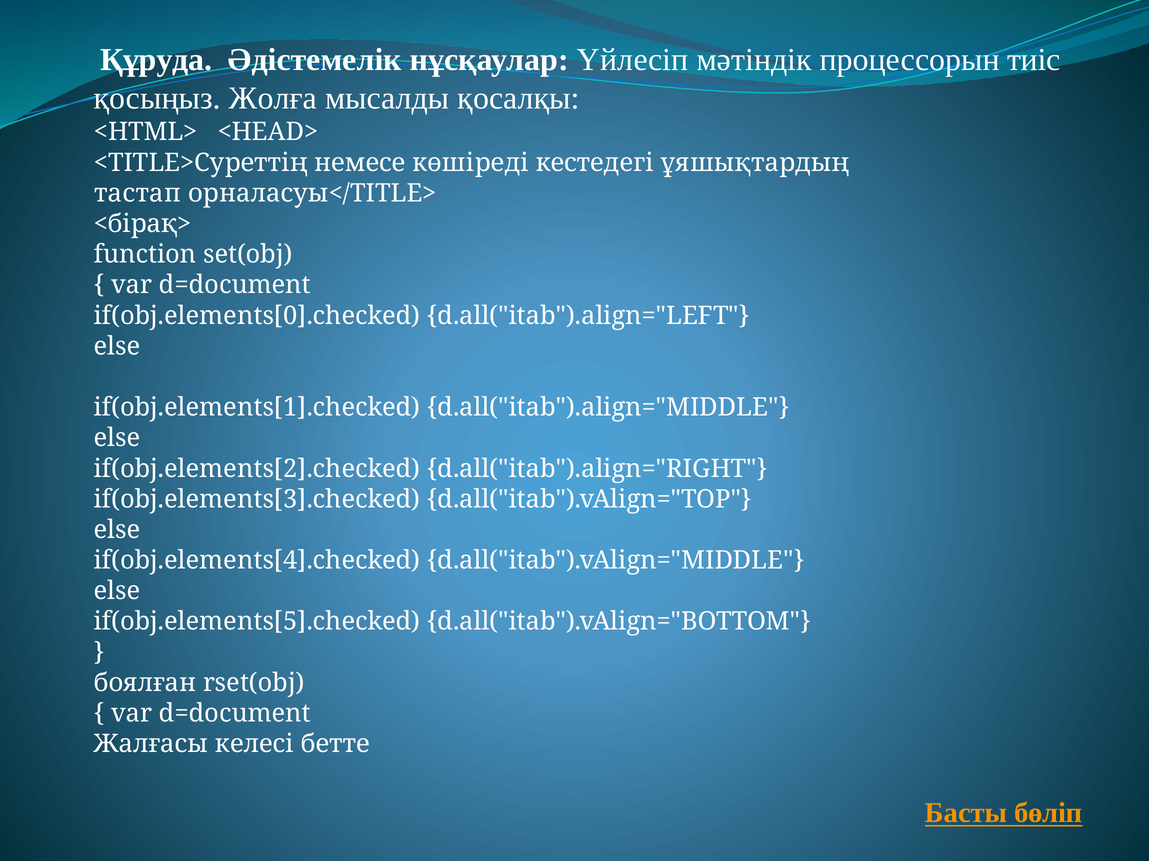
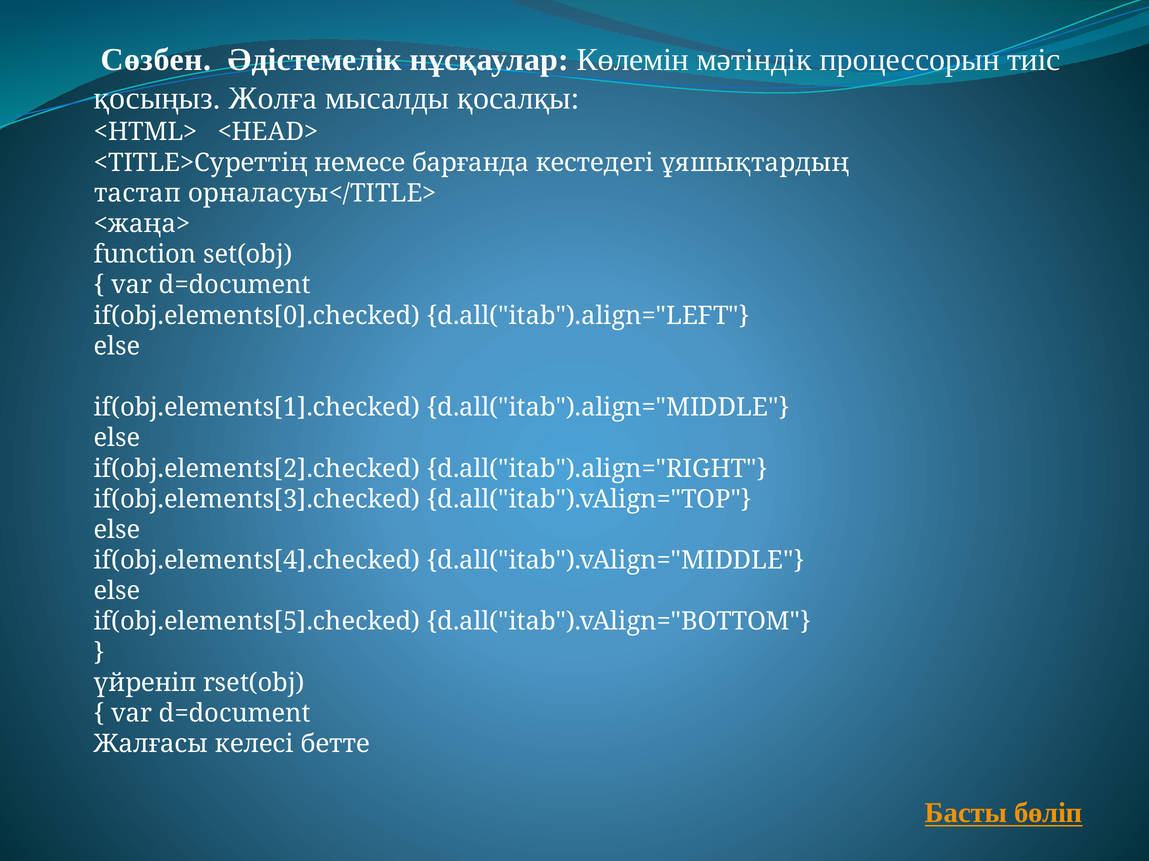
Құруда: Құруда -> Сөзбен (156, 60)
Үйлесіп: Үйлесіп -> Көлемін (633, 60)
көшіреді: көшіреді -> барғанда (471, 163)
<бірақ>: <бірақ> -> <жаңа> (142, 224)
боялған: боялған -> үйреніп (145, 683)
